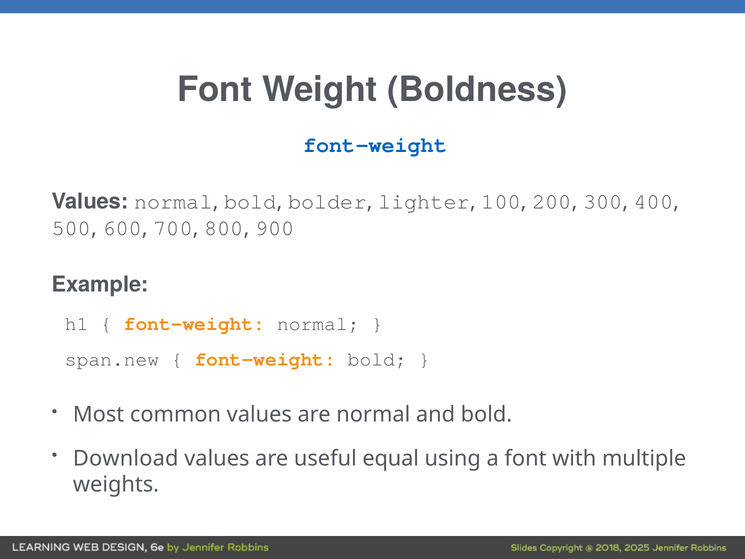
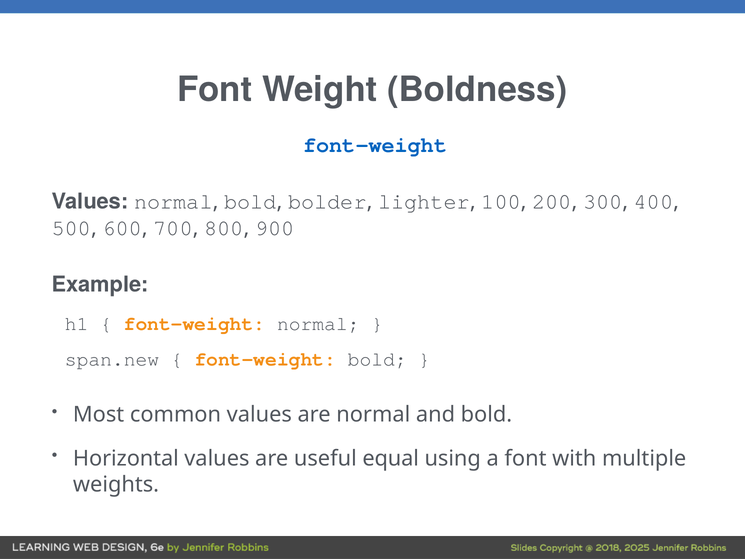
Download: Download -> Horizontal (126, 458)
